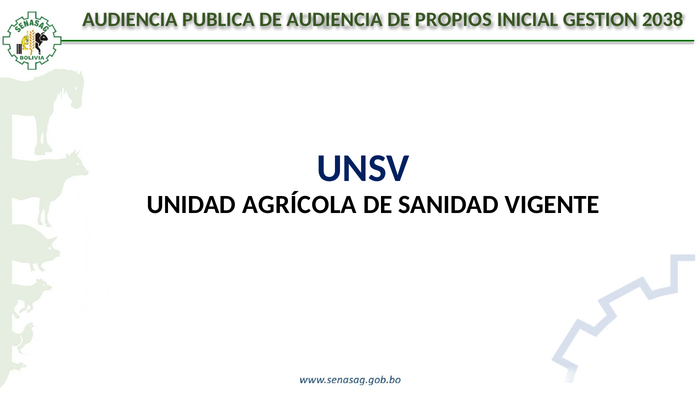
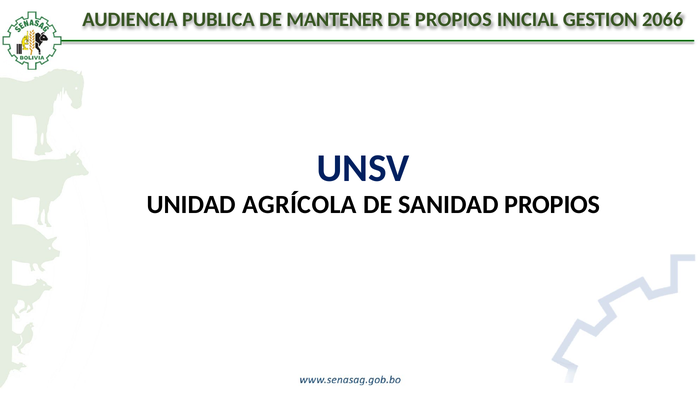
DE AUDIENCIA: AUDIENCIA -> MANTENER (335, 19)
2038: 2038 -> 2066 (663, 19)
SANIDAD VIGENTE: VIGENTE -> PROPIOS (552, 205)
